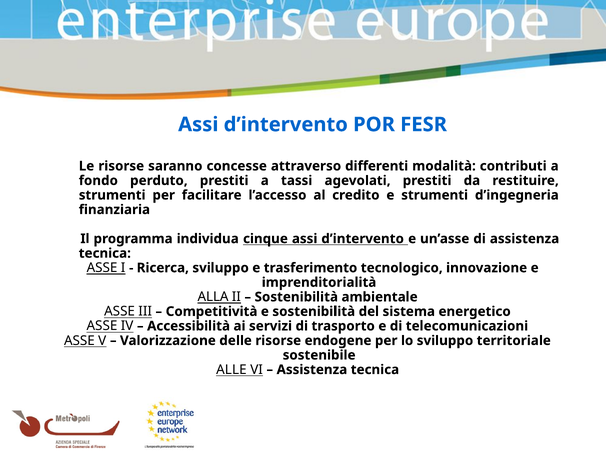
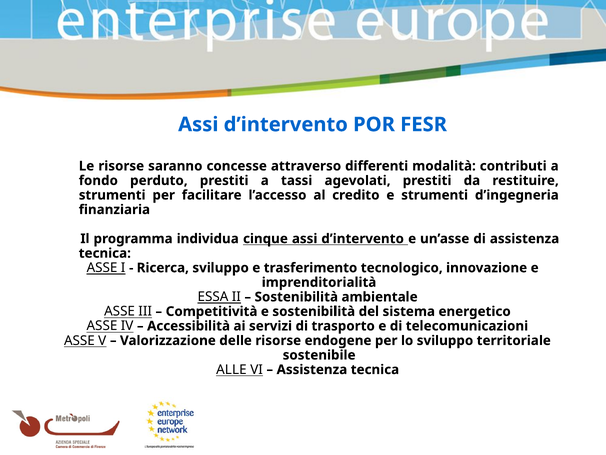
ALLA: ALLA -> ESSA (213, 297)
